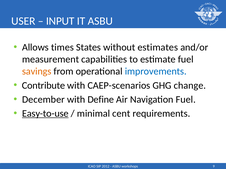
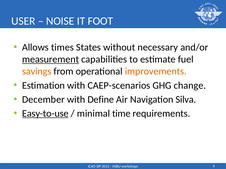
INPUT: INPUT -> NOISE (60, 21)
IT ASBU: ASBU -> FOOT (100, 21)
estimates: estimates -> necessary (158, 47)
measurement underline: none -> present (51, 59)
improvements colour: blue -> orange (156, 72)
Contribute: Contribute -> Estimation (43, 86)
Navigation Fuel: Fuel -> Silva (186, 100)
cent: cent -> time (121, 114)
